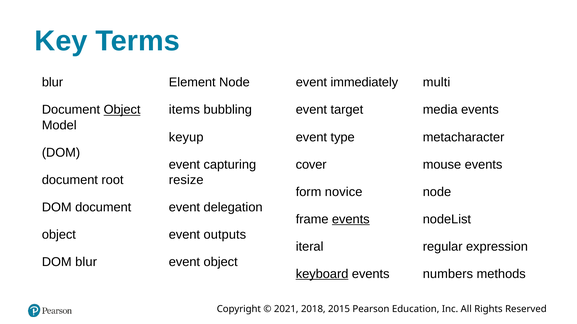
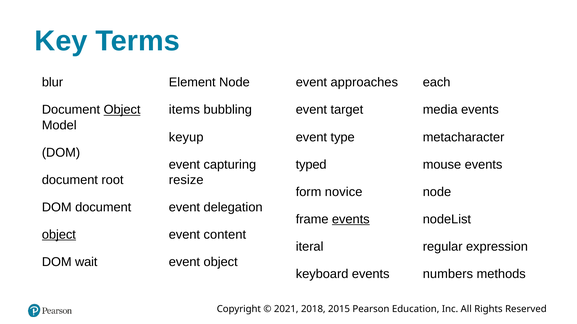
immediately: immediately -> approaches (364, 83)
multi: multi -> each (437, 83)
cover: cover -> typed (311, 165)
object underline: none -> present (59, 235)
outputs: outputs -> content (225, 235)
DOM blur: blur -> wait (86, 262)
keyboard underline: present -> none (322, 274)
